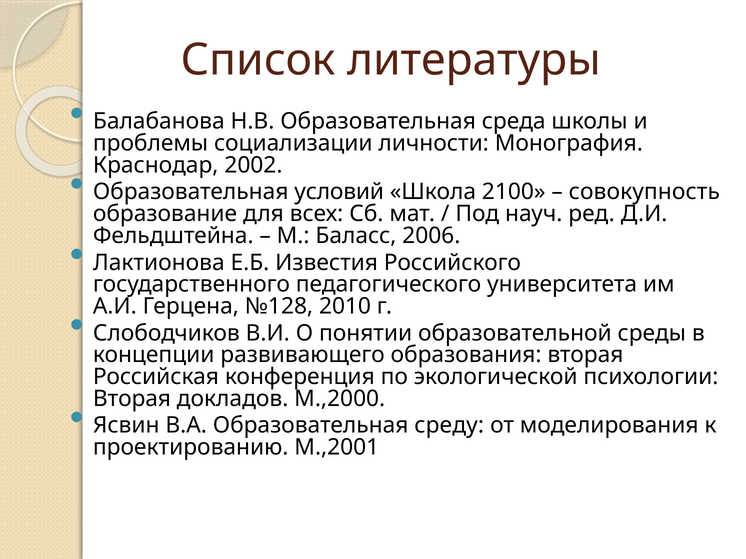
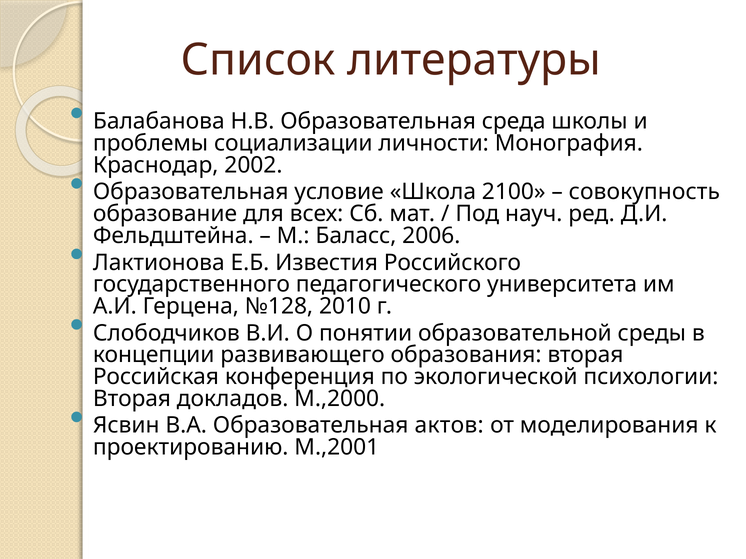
условий: условий -> условие (339, 192)
среду: среду -> актов (449, 426)
